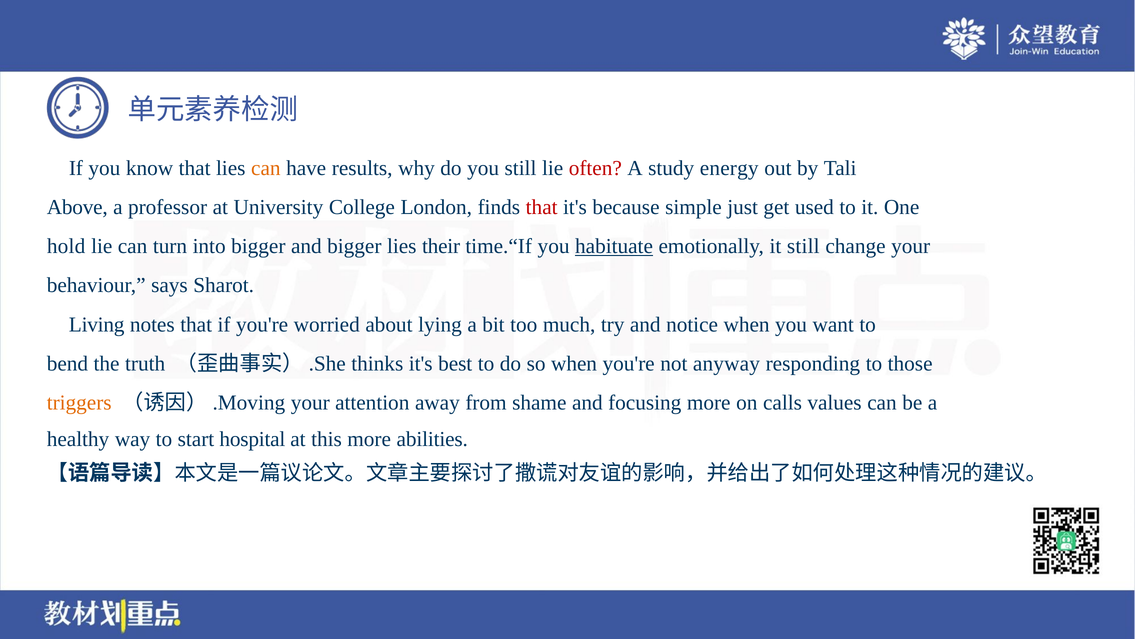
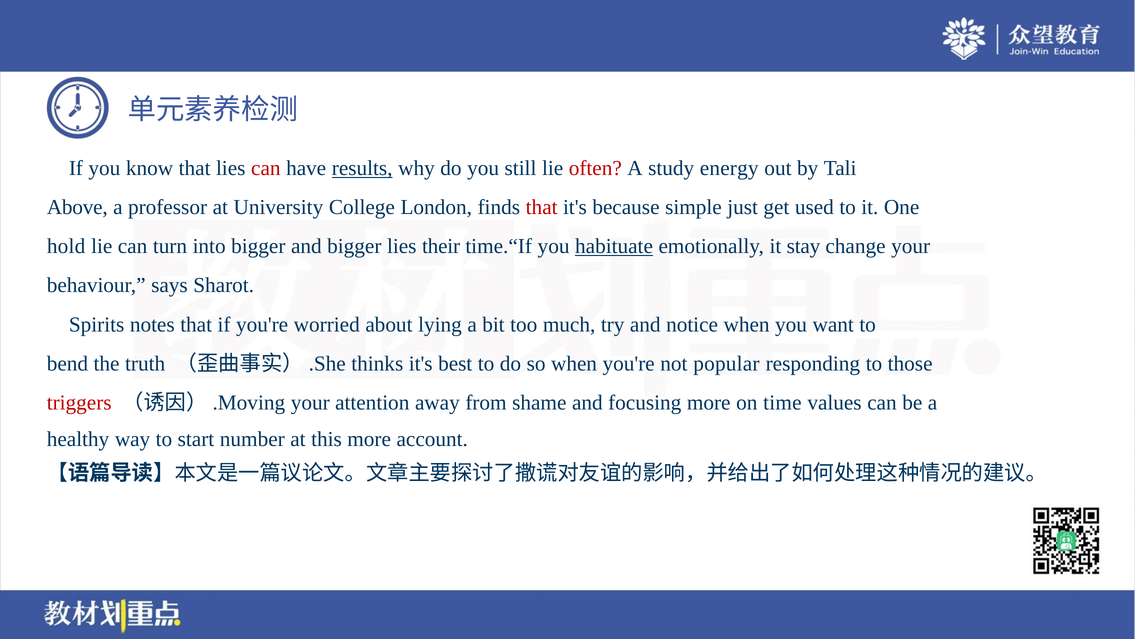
can colour: orange -> red (266, 168)
results underline: none -> present (362, 168)
it still: still -> stay (803, 246)
Living: Living -> Spirits (97, 324)
anyway: anyway -> popular (726, 363)
triggers colour: orange -> red (79, 402)
calls: calls -> time (782, 402)
hospital: hospital -> number (252, 439)
abilities: abilities -> account (432, 439)
